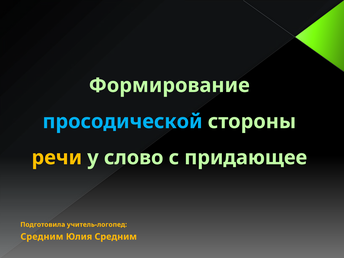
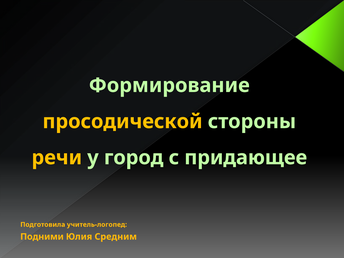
просодической colour: light blue -> yellow (123, 122)
слово: слово -> город (134, 158)
Средним: Средним -> Подними (42, 237)
